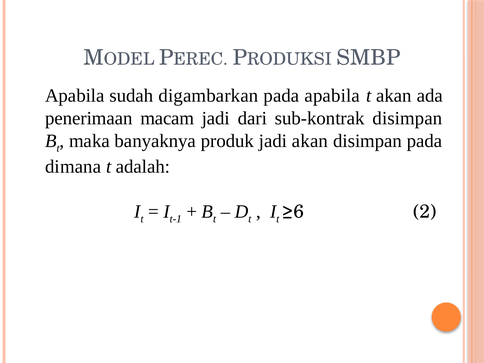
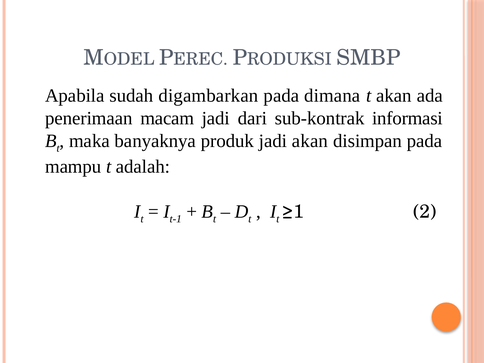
pada apabila: apabila -> dimana (332, 96)
sub-kontrak disimpan: disimpan -> informasi (408, 118)
dimana: dimana -> mampu (73, 167)
≥6: ≥6 -> ≥1 (293, 212)
